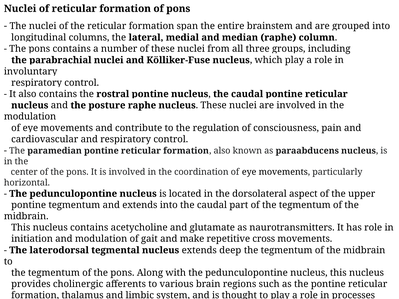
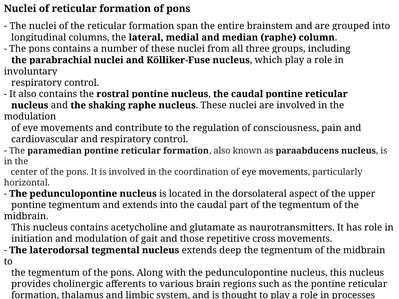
posture: posture -> shaking (107, 105)
make: make -> those (192, 239)
